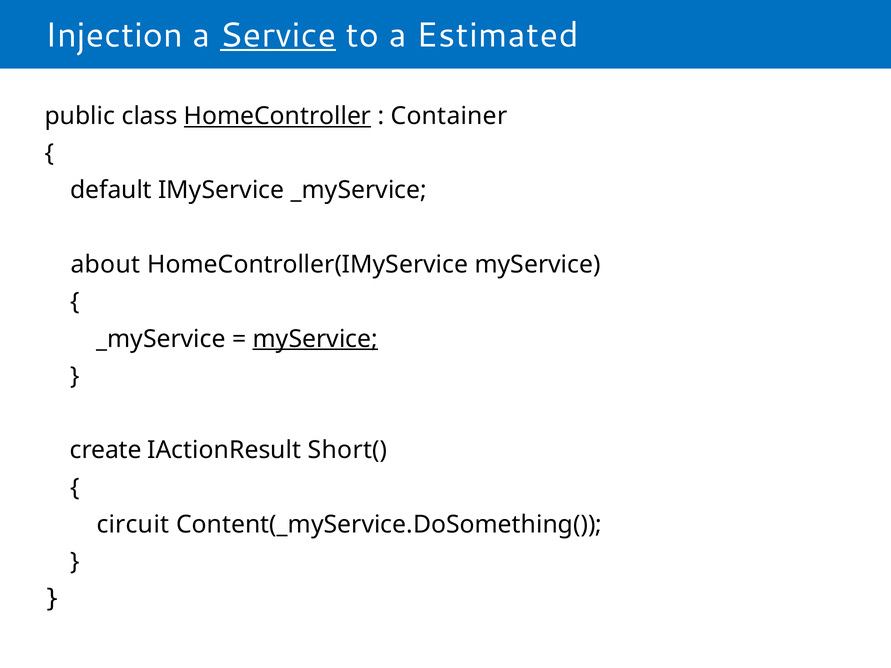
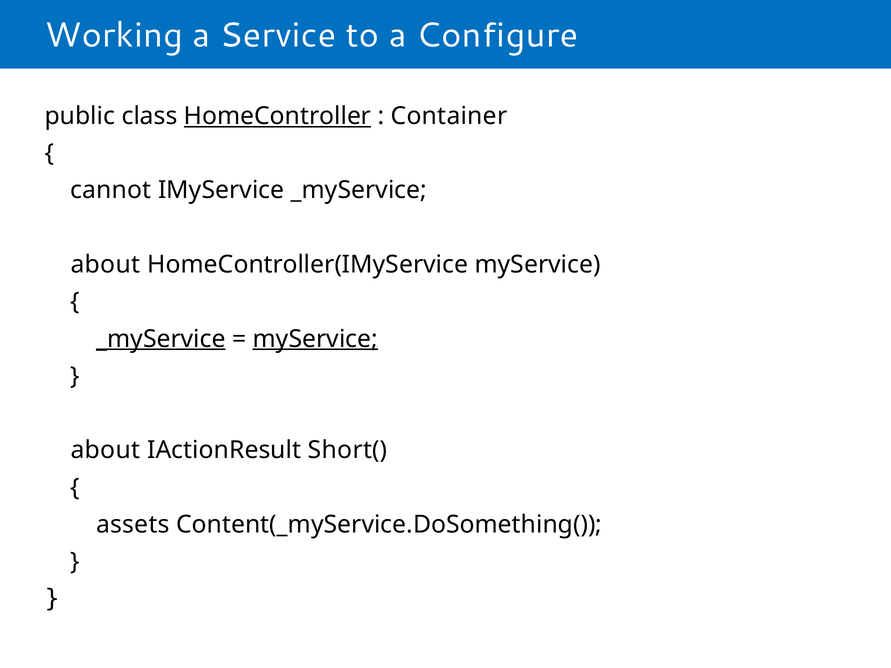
Injection: Injection -> Working (114, 35)
Service underline: present -> none (278, 35)
Estimated: Estimated -> Configure (497, 35)
default: default -> cannot (111, 190)
_myService underline: none -> present (161, 339)
create: create -> about (105, 450)
circuit: circuit -> assets (133, 525)
